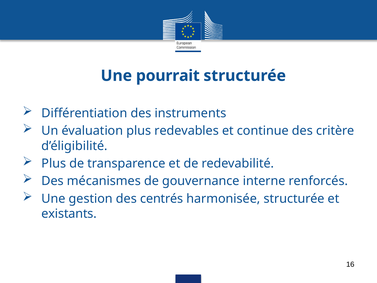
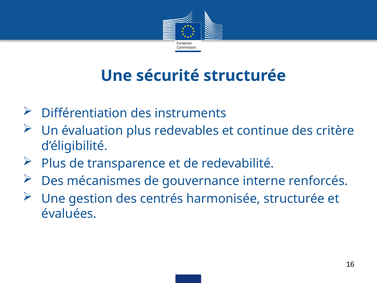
pourrait: pourrait -> sécurité (168, 76)
existants: existants -> évaluées (69, 214)
